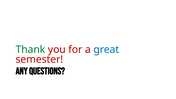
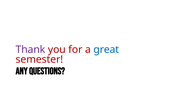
Thank colour: green -> purple (30, 49)
